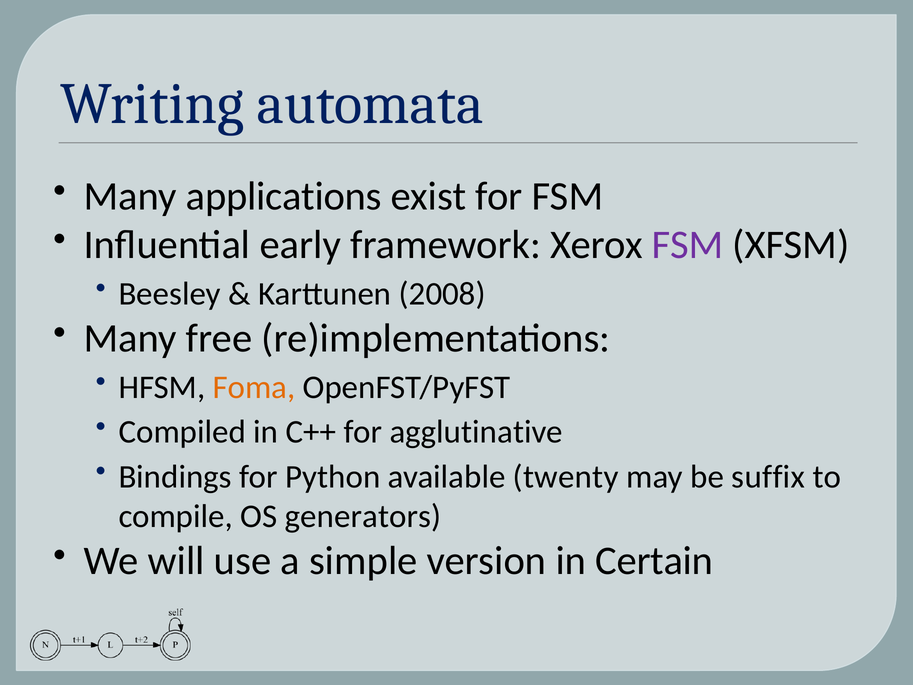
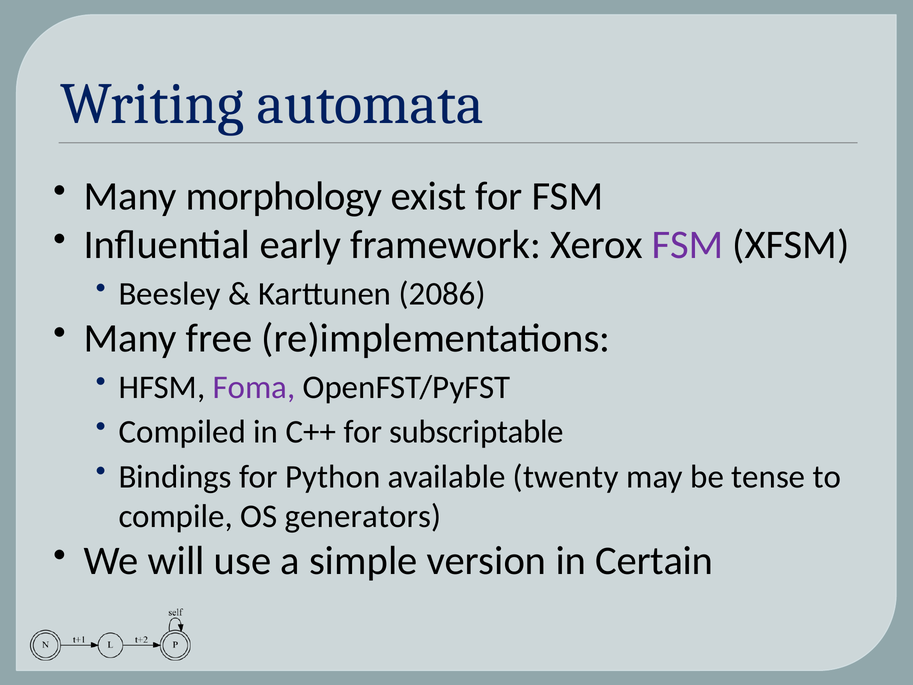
applications: applications -> morphology (284, 196)
2008: 2008 -> 2086 (442, 294)
Foma colour: orange -> purple (254, 387)
agglutinative: agglutinative -> subscriptable (476, 432)
suffix: suffix -> tense (768, 476)
